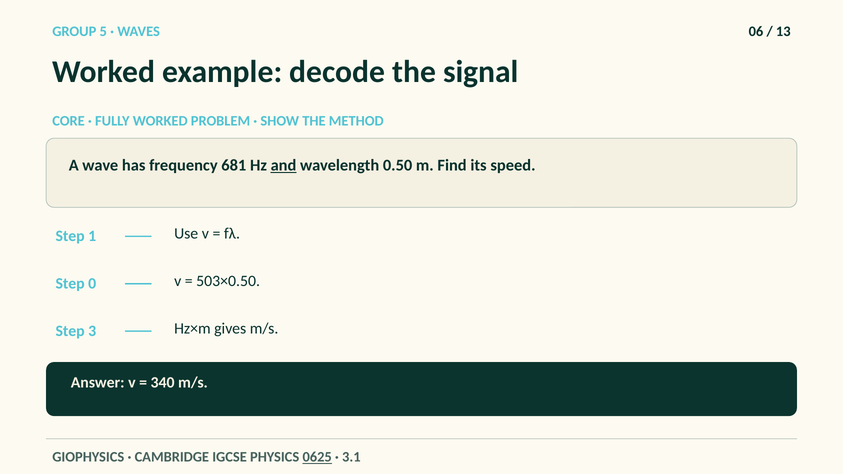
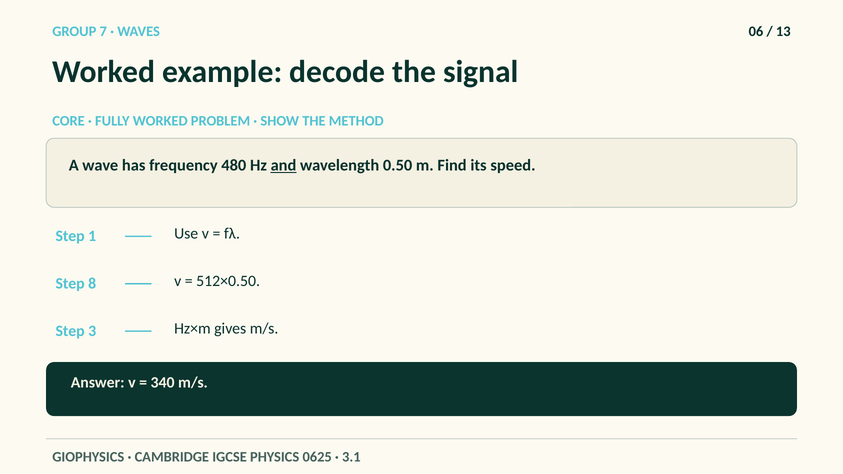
5: 5 -> 7 (103, 31)
681: 681 -> 480 (234, 166)
0: 0 -> 8 (92, 284)
503×0.50: 503×0.50 -> 512×0.50 (228, 281)
0625 underline: present -> none (317, 457)
